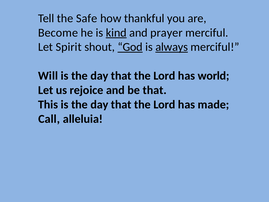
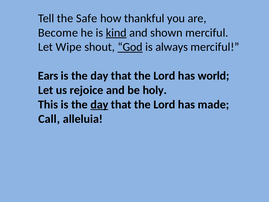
prayer: prayer -> shown (166, 33)
Spirit: Spirit -> Wipe (69, 47)
always underline: present -> none (172, 47)
Will: Will -> Ears (48, 76)
be that: that -> holy (155, 90)
day underline: none -> present (99, 104)
